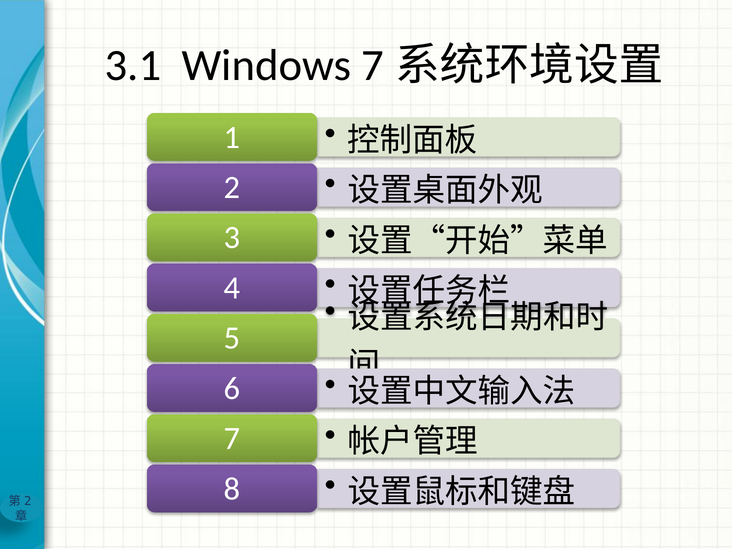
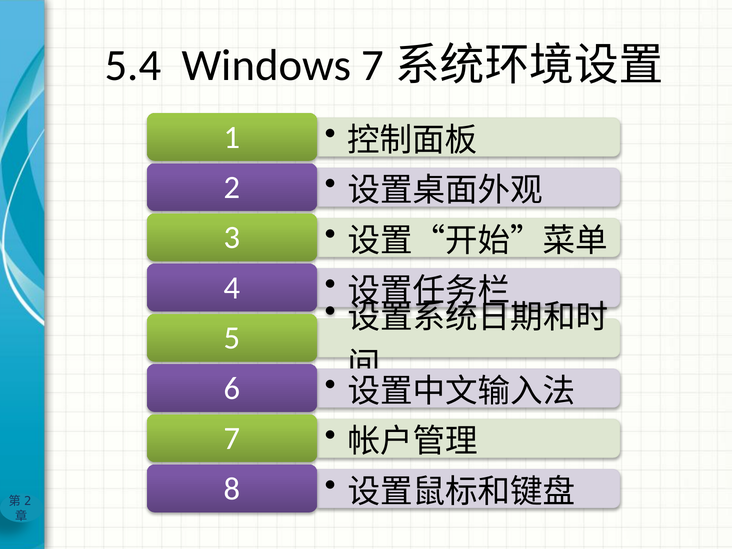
3.1: 3.1 -> 5.4 (133, 66)
